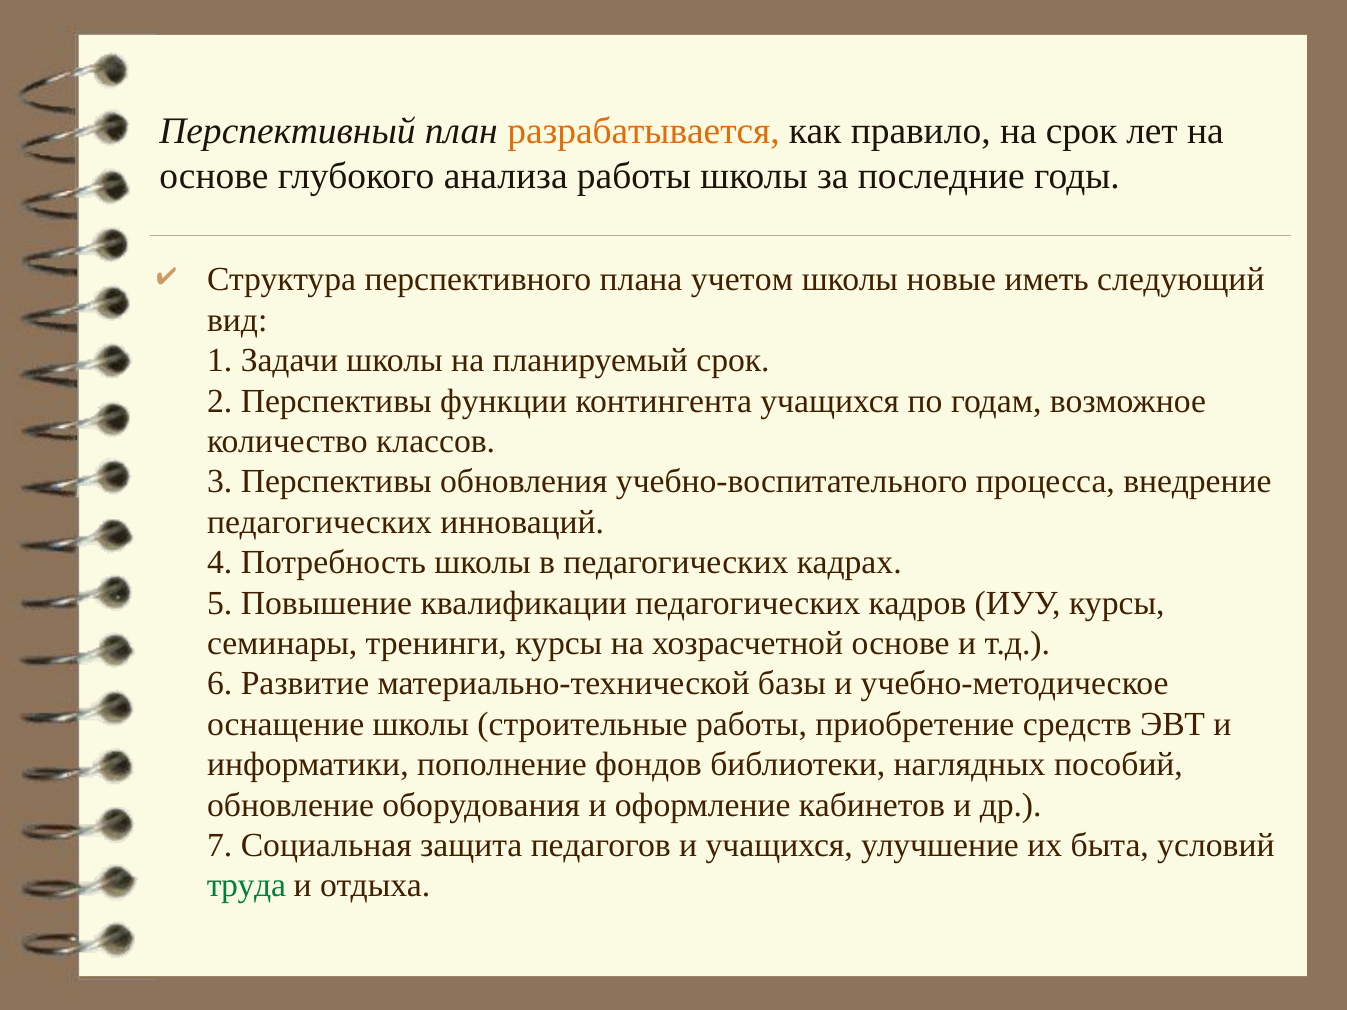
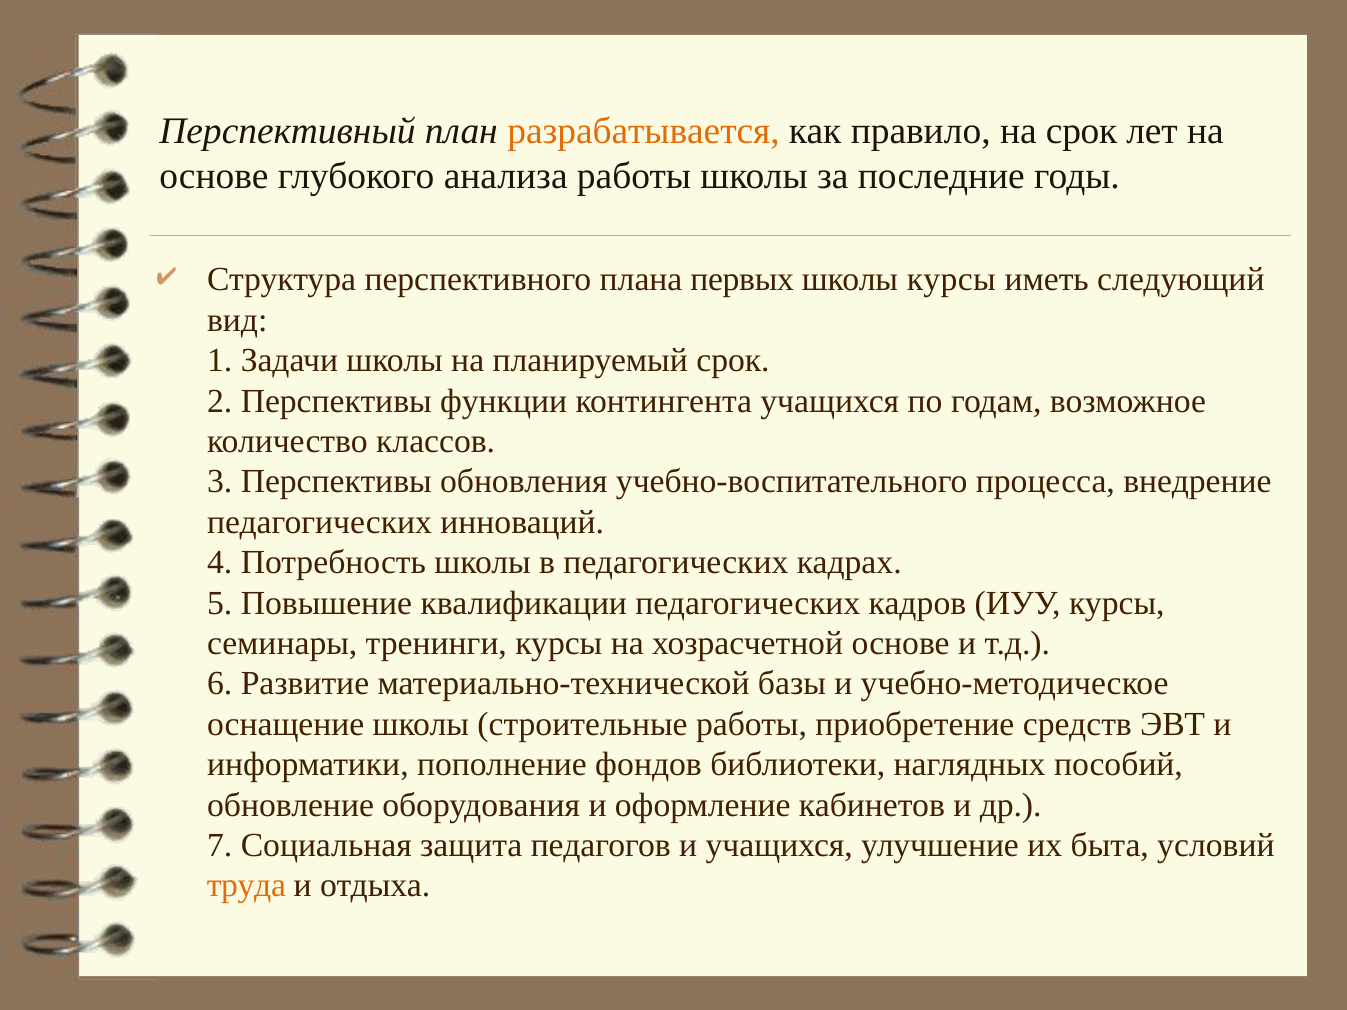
учетом: учетом -> первых (742, 280)
школы новые: новые -> курсы (951, 280)
труда colour: green -> orange (246, 886)
